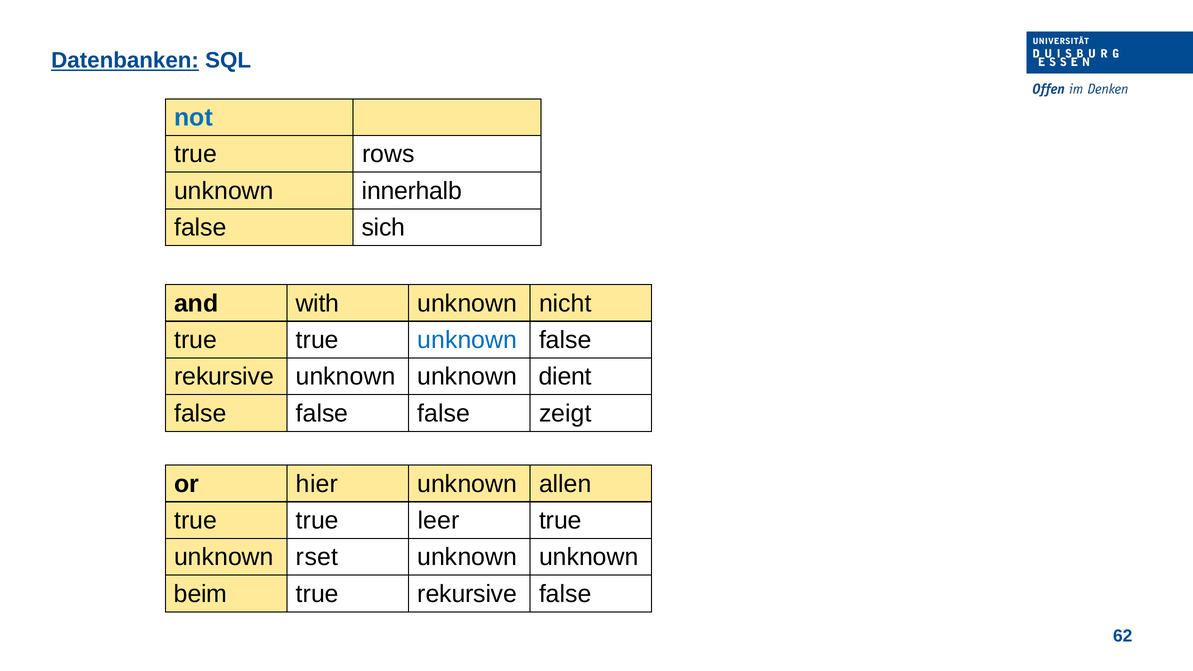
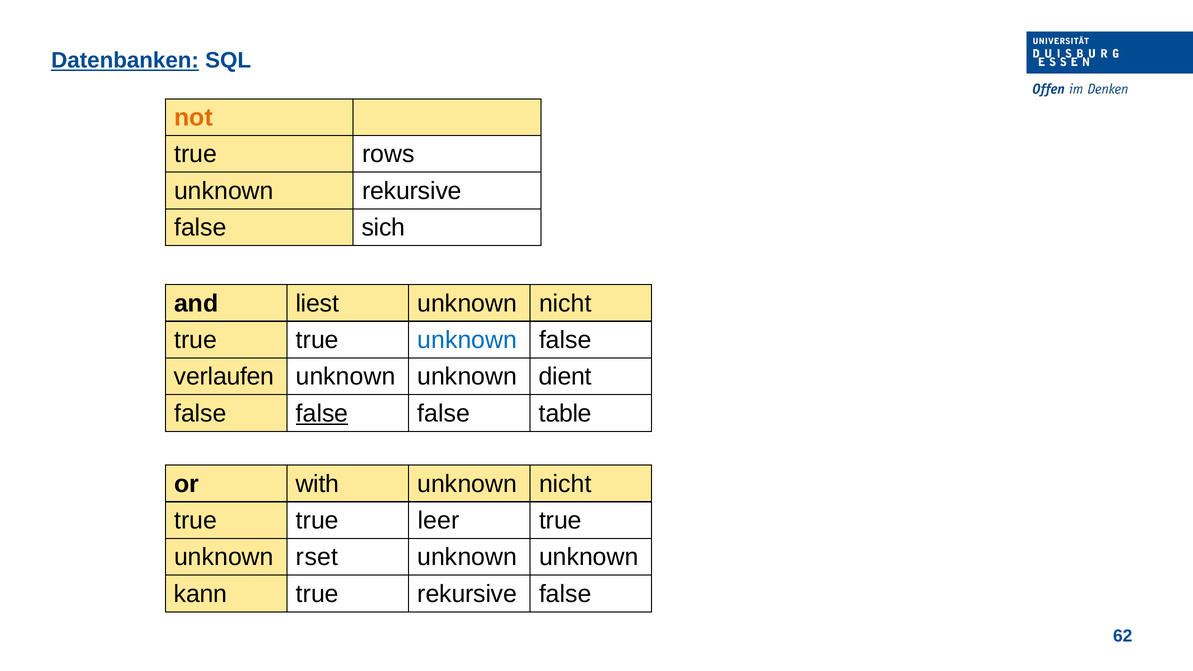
not colour: blue -> orange (194, 118)
unknown innerhalb: innerhalb -> rekursive (412, 191)
with: with -> liest (317, 303)
rekursive: rekursive -> verlaufen (224, 377)
false underline: none -> present (322, 413)
zeigt: zeigt -> table (565, 413)
hier: hier -> with (317, 484)
allen: allen -> nicht (565, 484)
beim: beim -> kann (201, 594)
